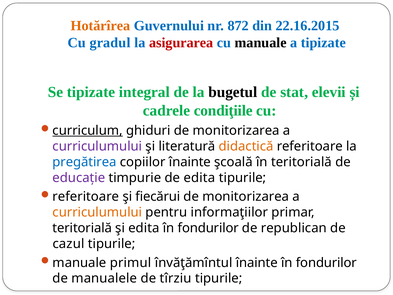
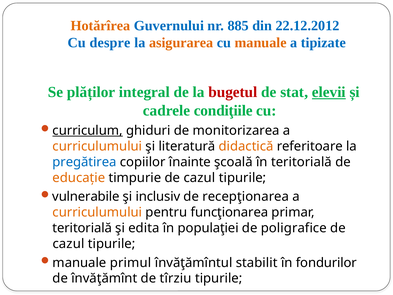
872: 872 -> 885 (238, 26)
22.16.2015: 22.16.2015 -> 22.12.2012 (308, 26)
gradul: gradul -> despre (110, 43)
asigurarea colour: red -> orange (181, 43)
manuale colour: black -> orange (261, 43)
Se tipizate: tipizate -> plăților (91, 92)
bugetul colour: black -> red (233, 92)
elevii underline: none -> present (329, 92)
curriculumului colour: purple -> orange (97, 146)
educație colour: purple -> orange (79, 178)
timpurie de edita: edita -> cazul (199, 178)
referitoare: referitoare -> vulnerabile (86, 196)
fiecărui: fiecărui -> inclusiv (158, 196)
monitorizarea: monitorizarea -> recepţionarea (246, 196)
informaţiilor: informaţiilor -> funcţionarea (229, 212)
fondurilor: fondurilor -> populaţiei (208, 228)
republican: republican -> poligrafice (294, 228)
învăţămîntul înainte: înainte -> stabilit (257, 262)
manualele: manualele -> învăţămînt (104, 278)
